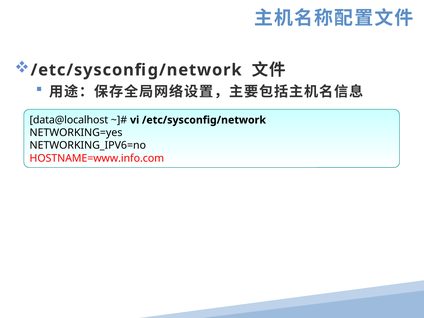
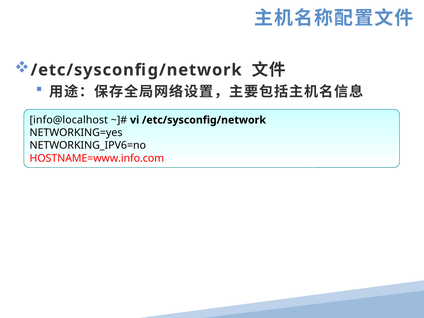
data@localhost: data@localhost -> info@localhost (69, 120)
